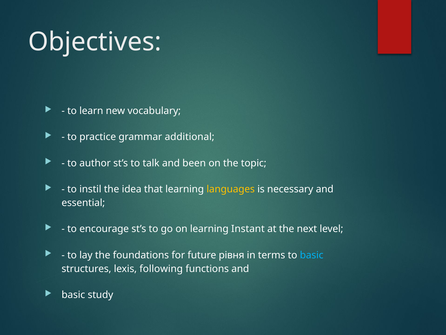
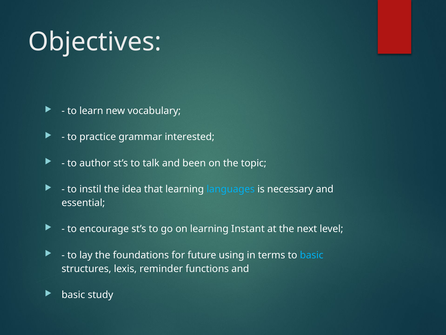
additional: additional -> interested (190, 137)
languages colour: yellow -> light blue (231, 189)
рівня: рівня -> using (232, 255)
following: following -> reminder (161, 268)
